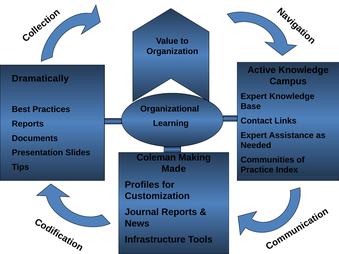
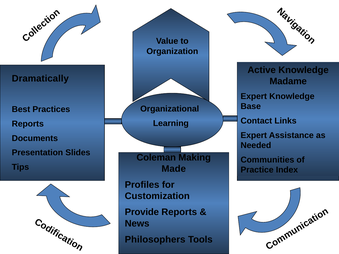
Campus: Campus -> Madame (288, 81)
Journal: Journal -> Provide (142, 212)
Infrastructure: Infrastructure -> Philosophers (155, 240)
